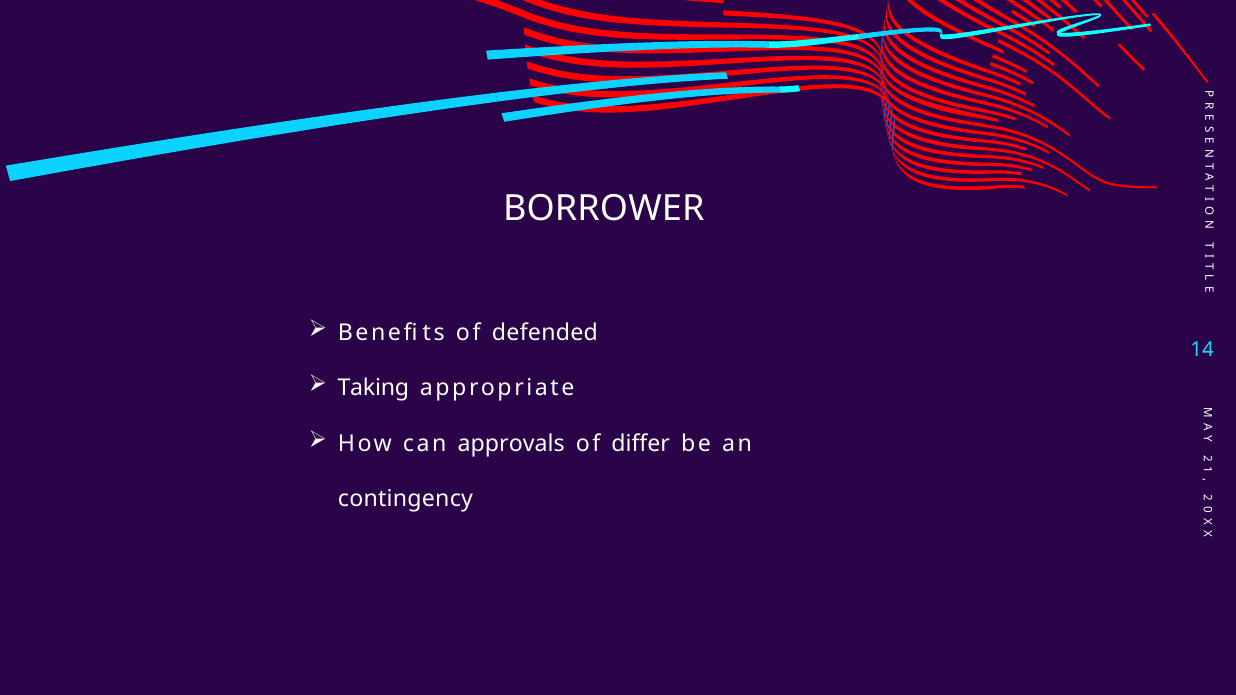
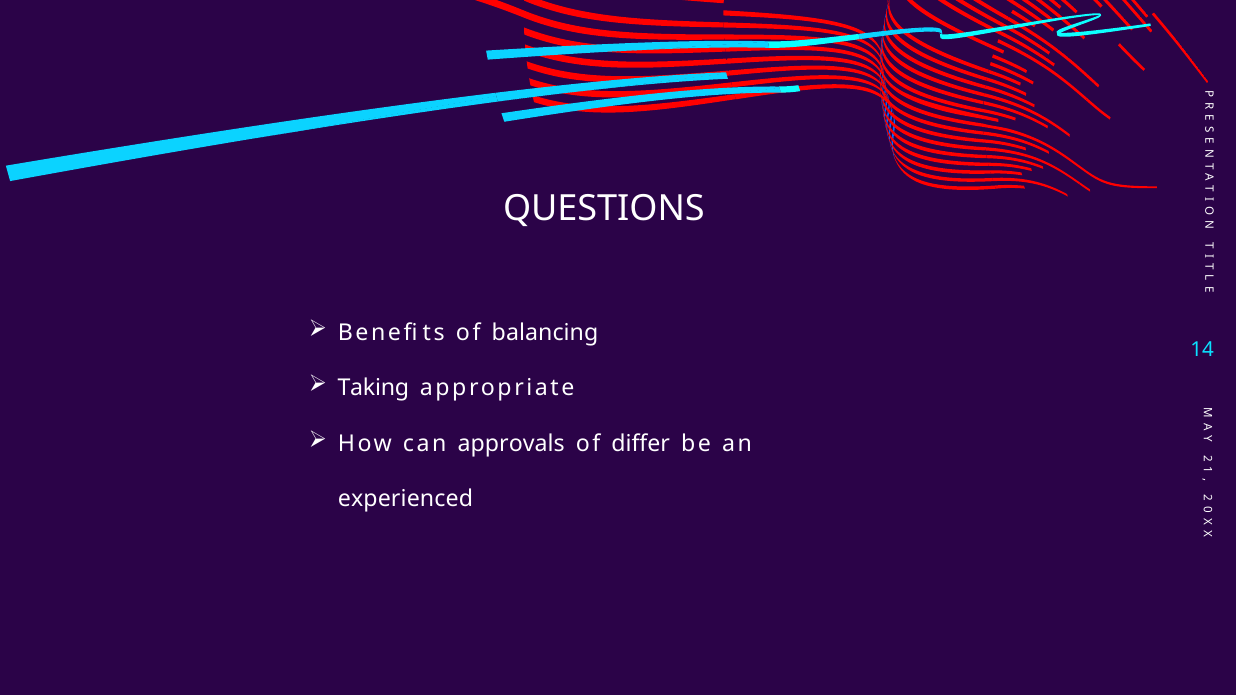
BORROWER: BORROWER -> QUESTIONS (604, 209)
defended: defended -> balancing (545, 332)
contingency: contingency -> experienced (405, 499)
